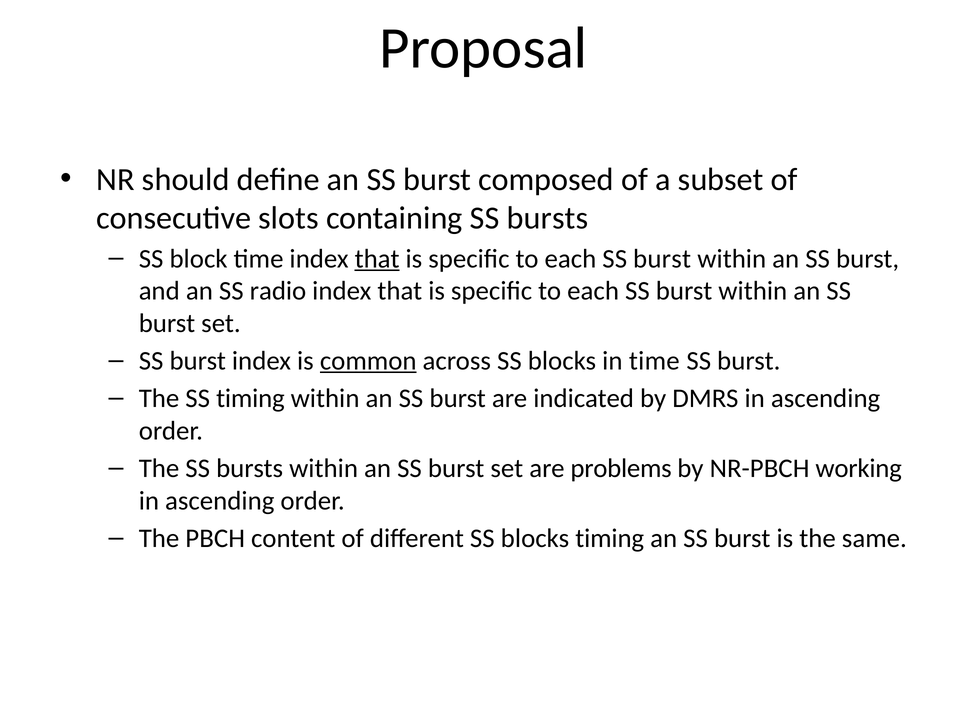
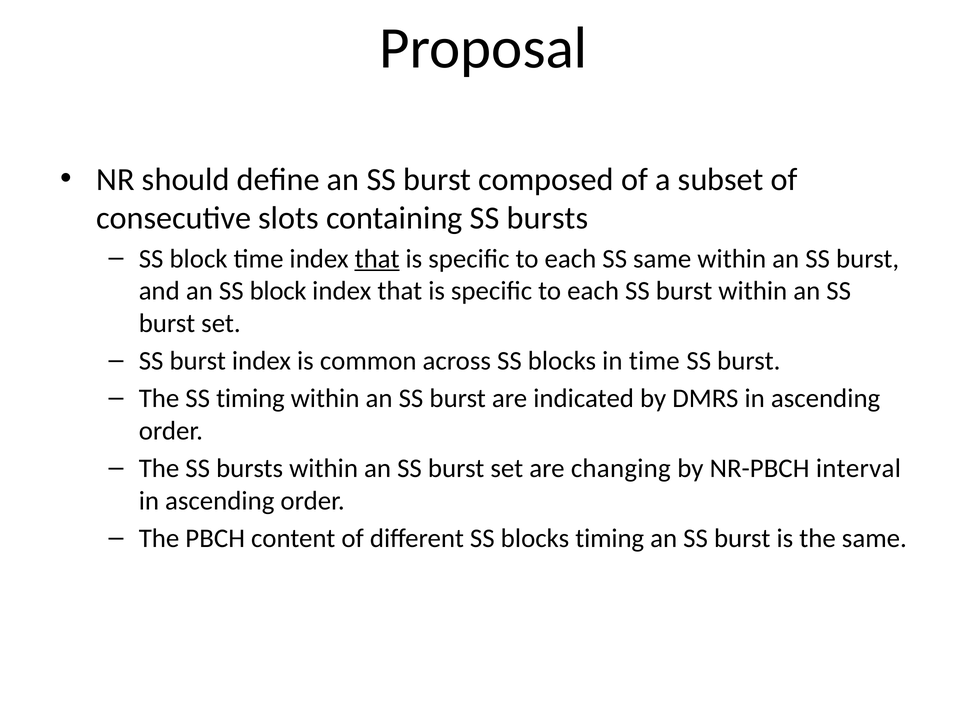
burst: burst -> same (662, 259)
an SS radio: radio -> block (278, 291)
common underline: present -> none (368, 361)
problems: problems -> changing (621, 469)
working: working -> interval (858, 469)
